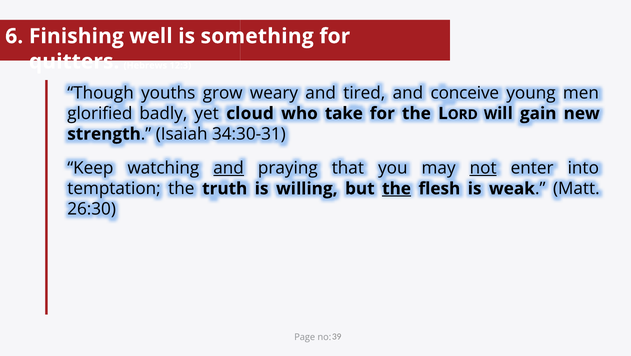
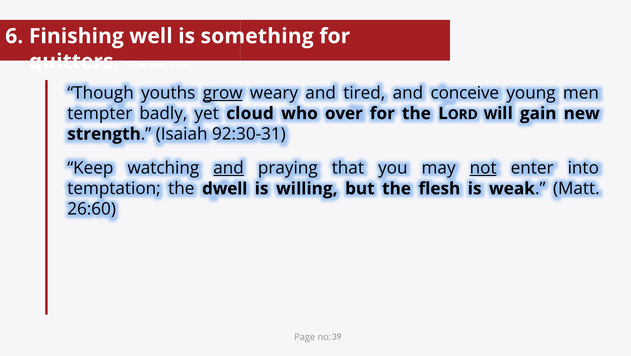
grow underline: none -> present (223, 93)
glorified: glorified -> tempter (100, 113)
take: take -> over (344, 113)
34:30-31: 34:30-31 -> 92:30-31 (249, 134)
truth: truth -> dwell (225, 189)
the underline: present -> none (397, 189)
26:30: 26:30 -> 26:60 (92, 209)
